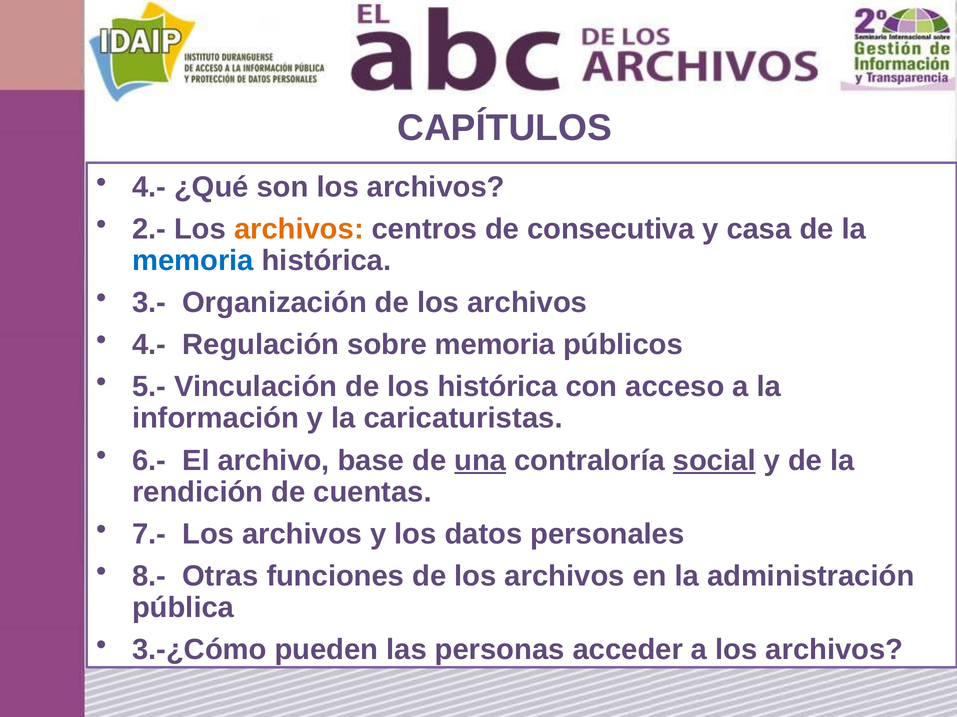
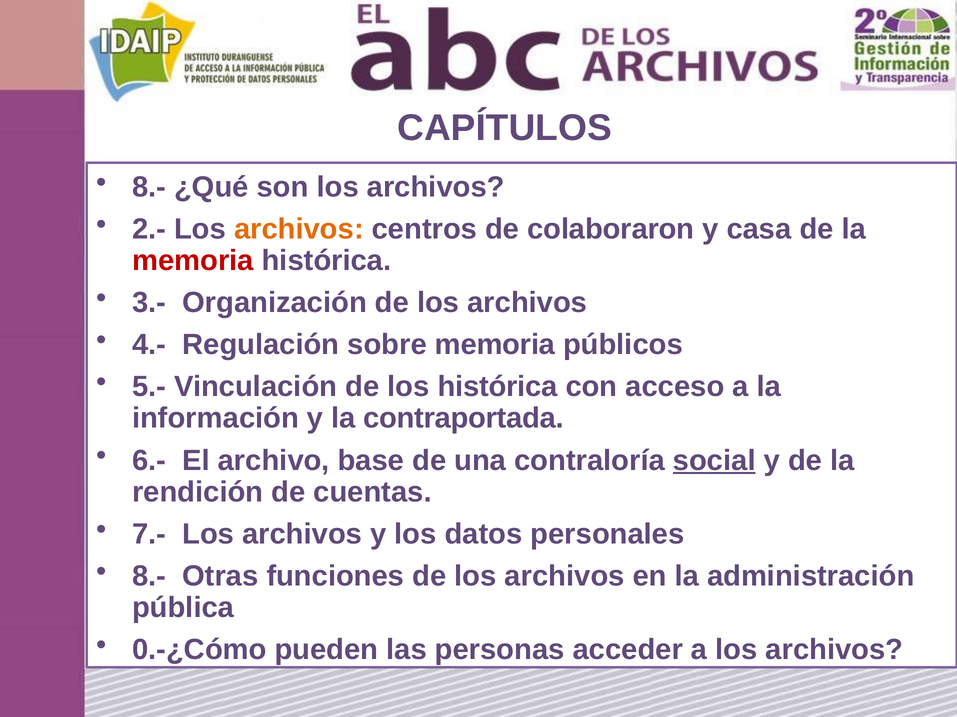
4.-: 4.- -> 8.- (149, 187)
consecutiva: consecutiva -> colaboraron (611, 229)
memoria colour: blue -> red (193, 261)
caricaturistas: caricaturistas -> contraportada (463, 419)
una underline: present -> none (480, 461)
3.-¿Cómo: 3.-¿Cómo -> 0.-¿Cómo (199, 650)
